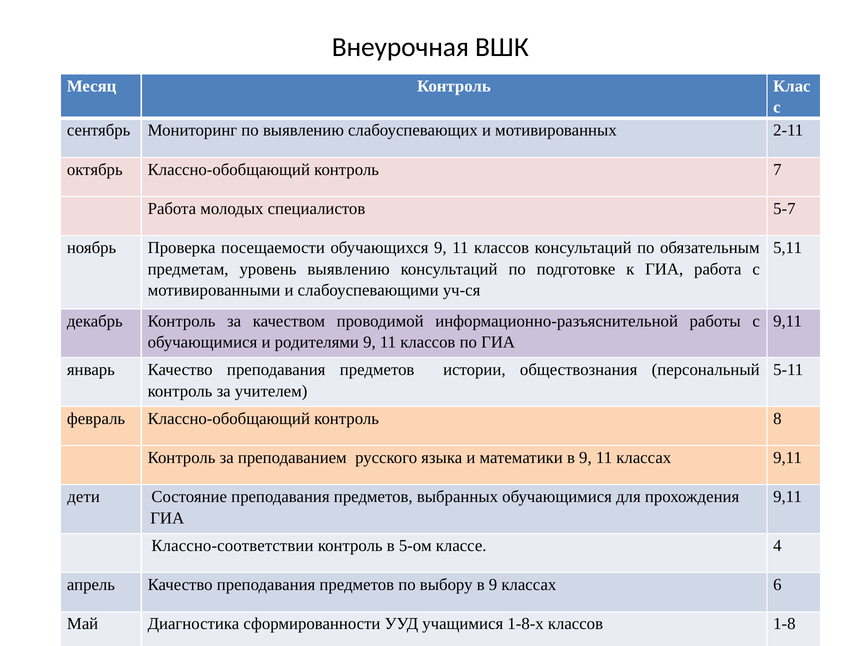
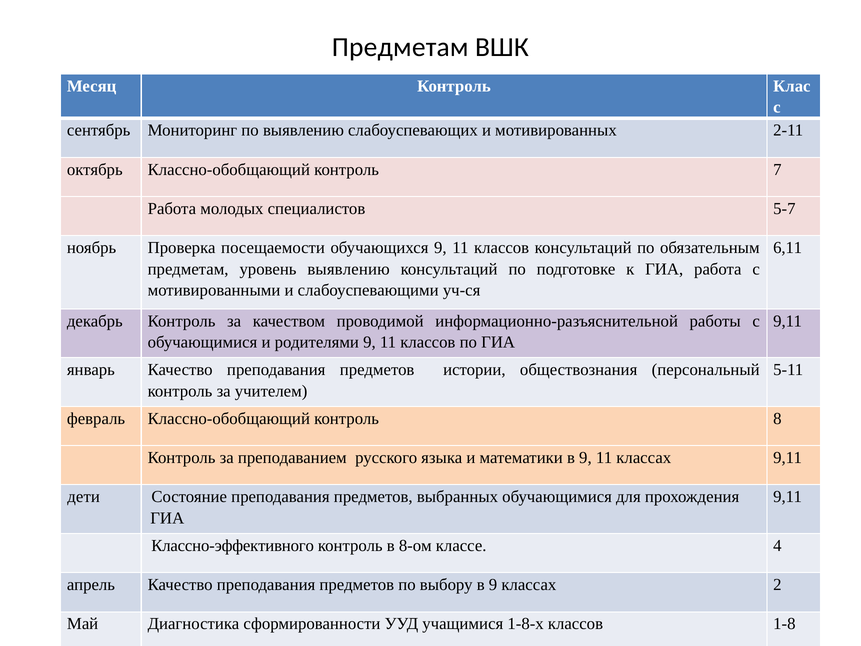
Внеурочная: Внеурочная -> Предметам (400, 47)
5,11: 5,11 -> 6,11 (788, 248)
Классно-соответствии: Классно-соответствии -> Классно-эффективного (233, 545)
5-ом: 5-ом -> 8-ом (415, 545)
6: 6 -> 2 (777, 585)
